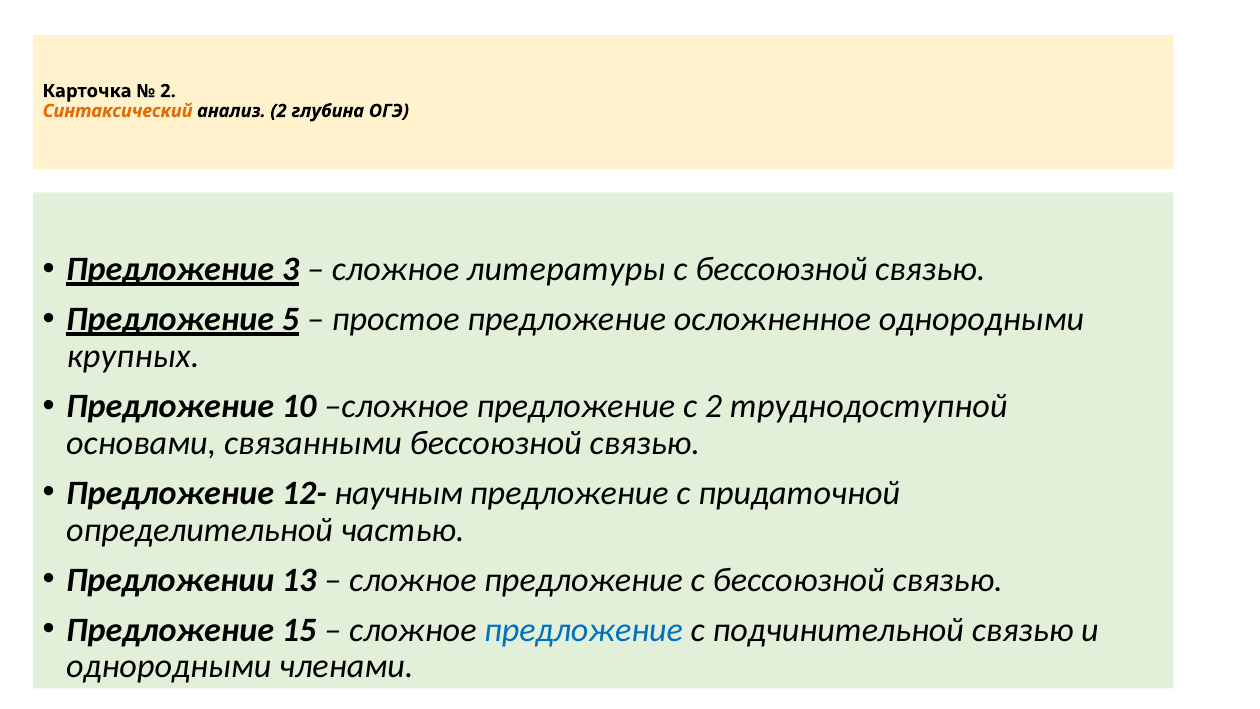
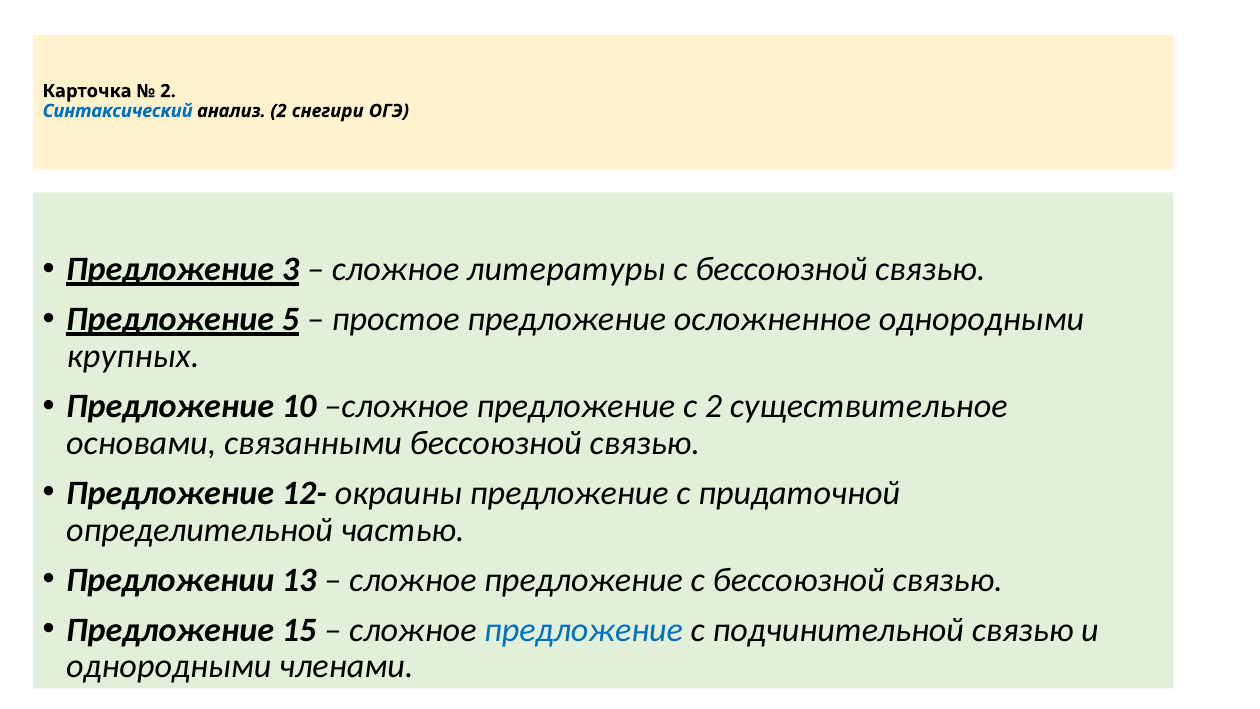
Синтаксический colour: orange -> blue (118, 111)
глубина: глубина -> снегири (328, 111)
труднодоступной: труднодоступной -> существительное (869, 406)
научным: научным -> окраины (398, 493)
